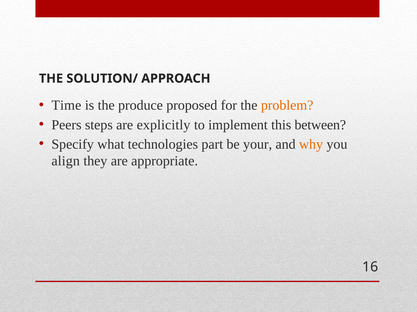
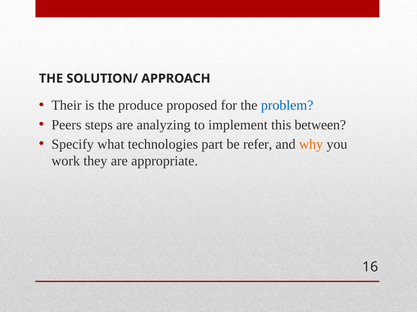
Time: Time -> Their (66, 106)
problem colour: orange -> blue (287, 106)
explicitly: explicitly -> analyzing (164, 125)
your: your -> refer (258, 145)
align: align -> work (66, 161)
